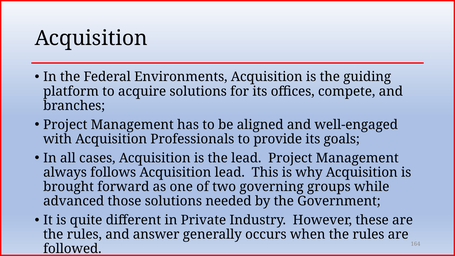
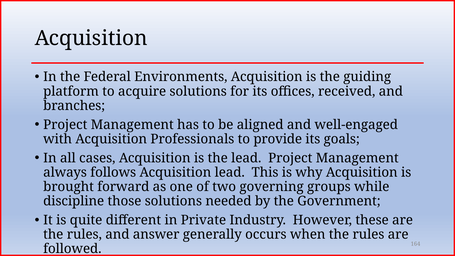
compete: compete -> received (347, 91)
advanced: advanced -> discipline (74, 201)
